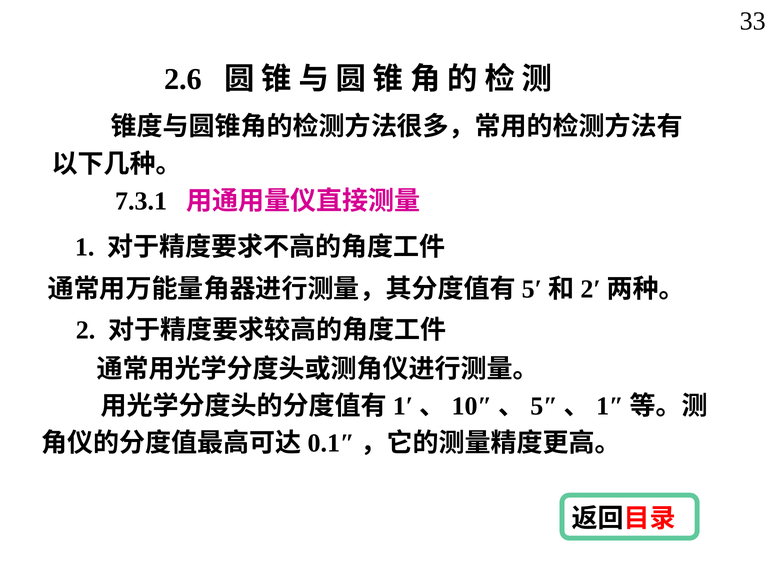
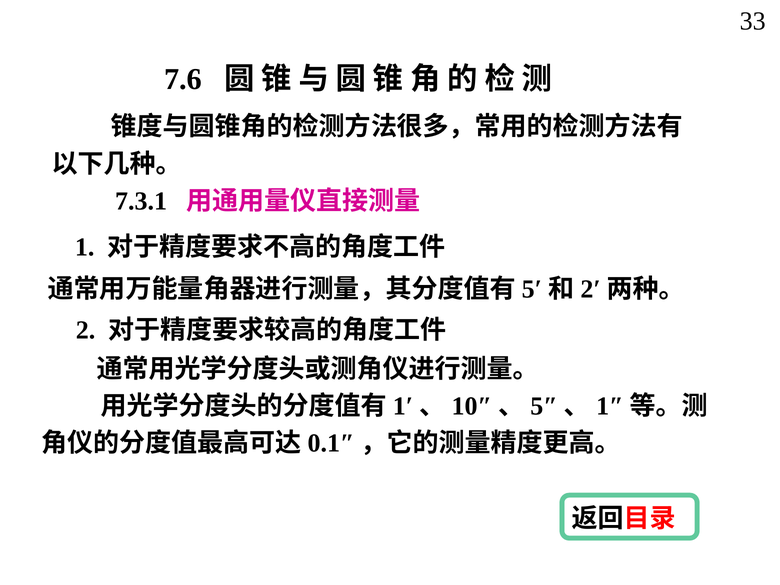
2.6: 2.6 -> 7.6 (183, 79)
